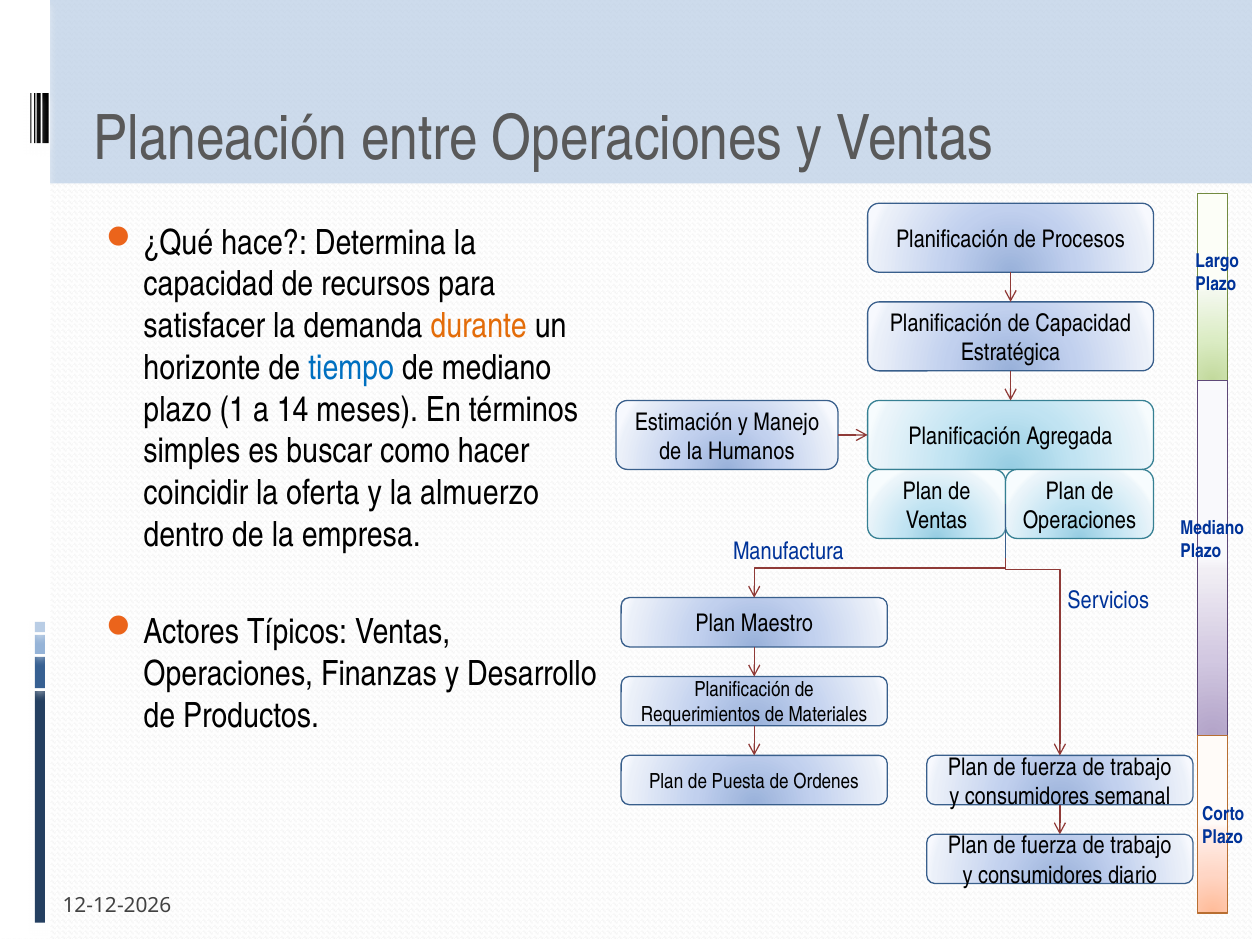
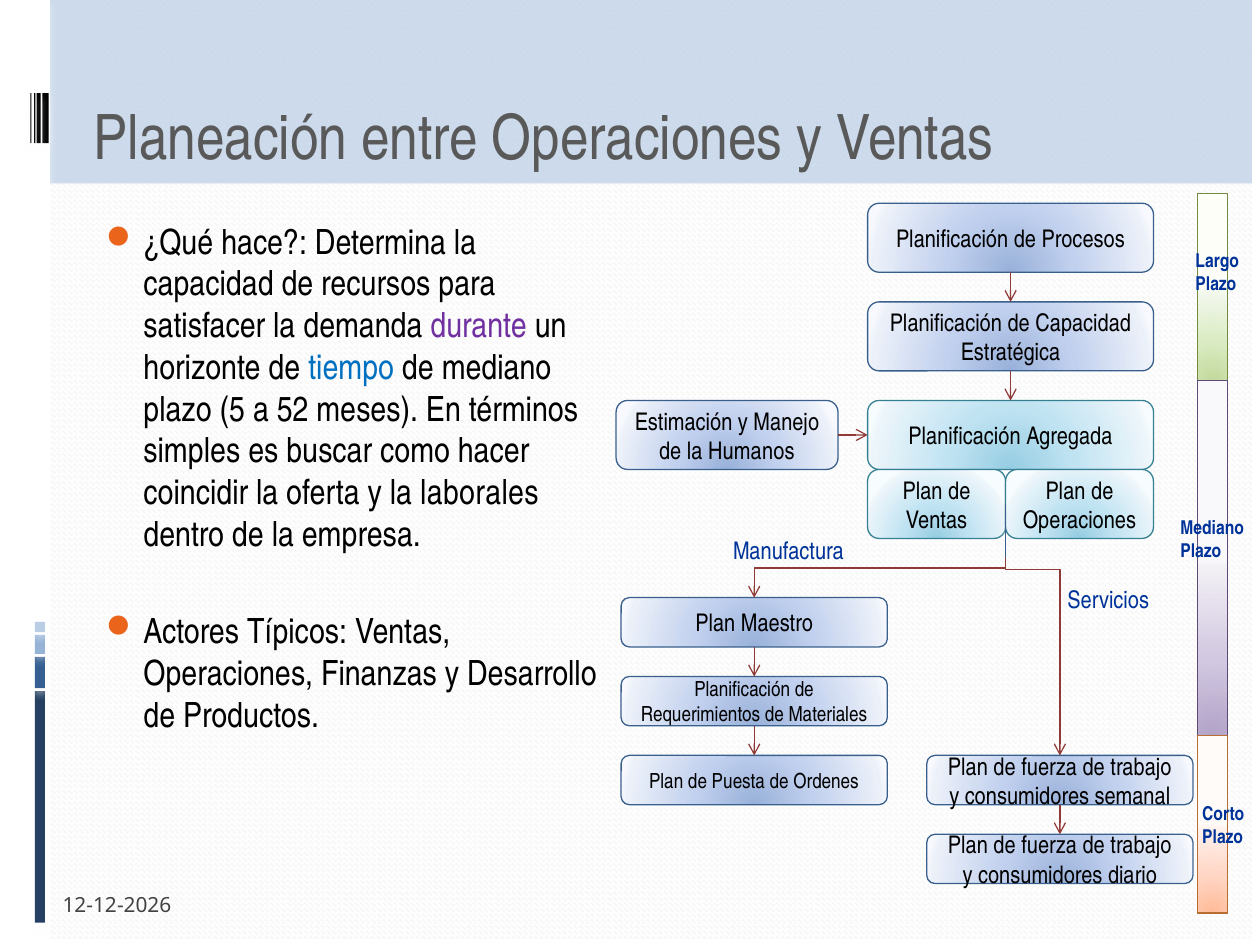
durante colour: orange -> purple (479, 326)
1: 1 -> 5 (232, 410)
14: 14 -> 52 (293, 410)
almuerzo: almuerzo -> laborales (479, 493)
